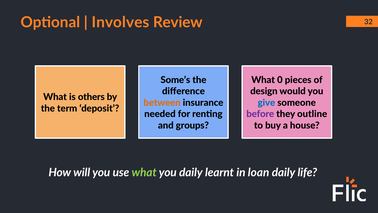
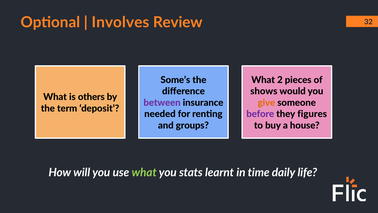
0: 0 -> 2 (280, 80)
design: design -> shows (264, 91)
between colour: orange -> purple (162, 103)
give colour: blue -> orange (266, 103)
outline: outline -> figures (312, 114)
you daily: daily -> stats (191, 172)
loan: loan -> time (259, 172)
